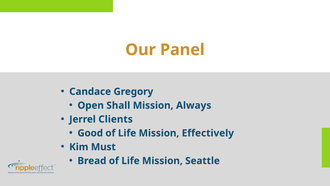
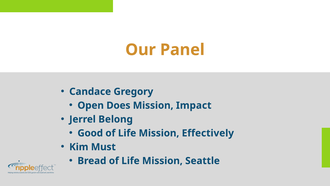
Shall: Shall -> Does (118, 105)
Always: Always -> Impact (194, 105)
Clients: Clients -> Belong (116, 119)
